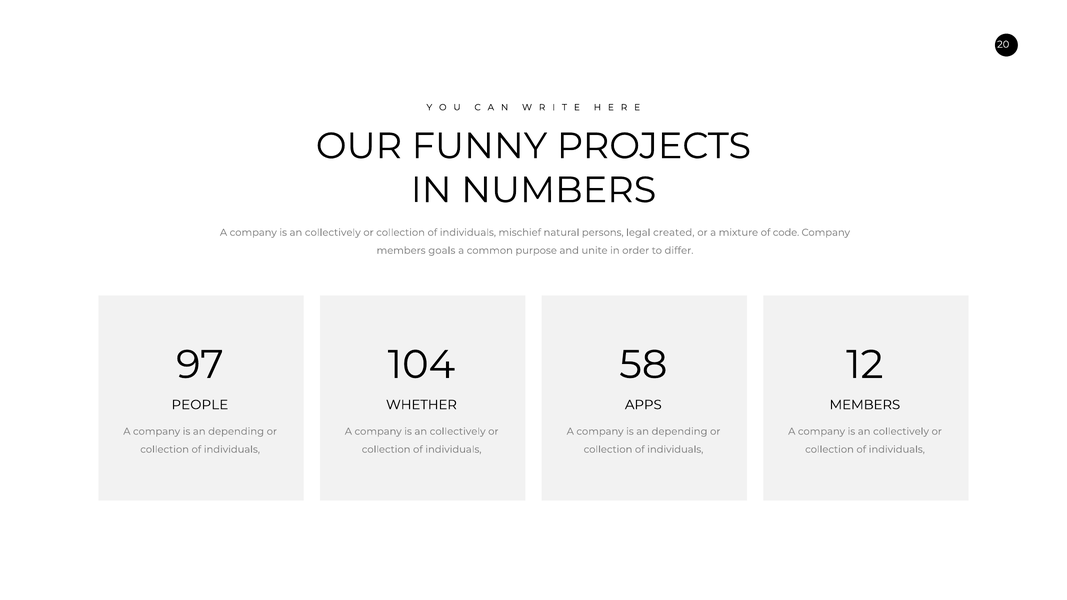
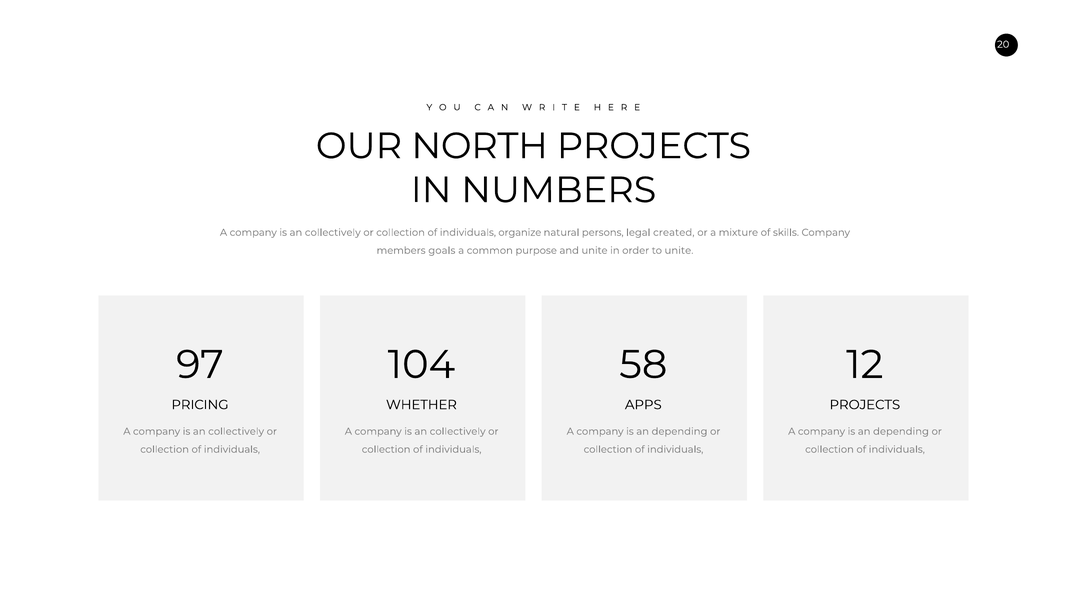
FUNNY: FUNNY -> NORTH (480, 146)
mischief: mischief -> organize (520, 233)
code: code -> skills (786, 233)
to differ: differ -> unite (679, 251)
PEOPLE: PEOPLE -> PRICING (200, 405)
MEMBERS: MEMBERS -> PROJECTS (865, 405)
depending: depending -> collectively (236, 432)
collectively: collectively -> depending (901, 432)
